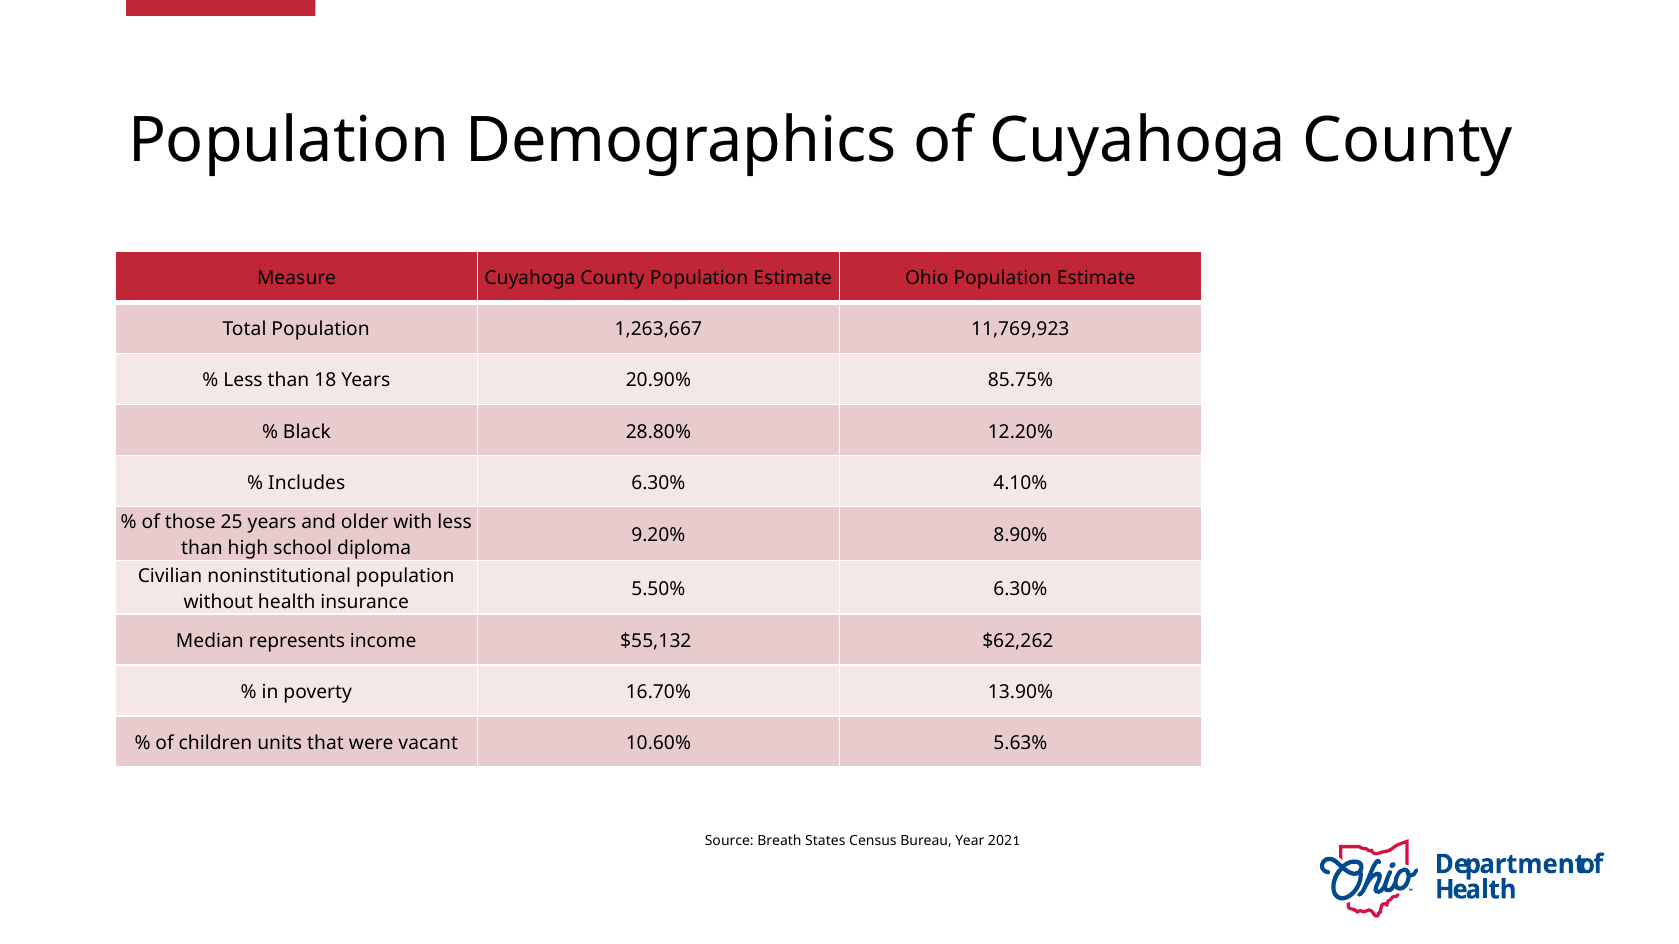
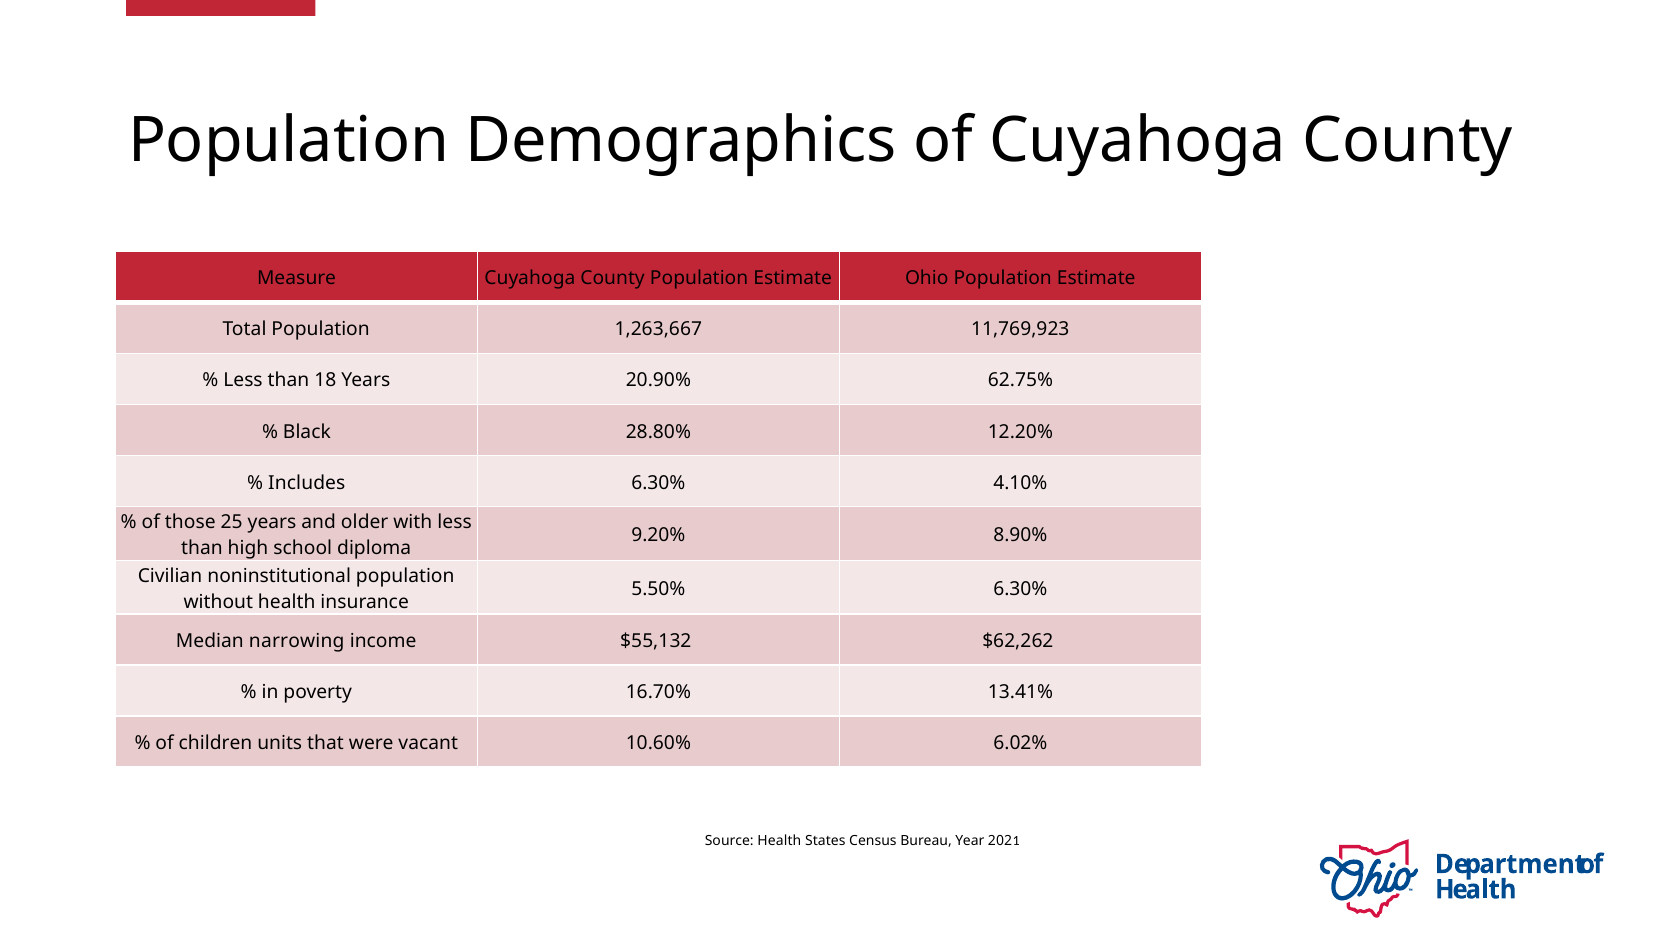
85.75%: 85.75% -> 62.75% (1020, 381)
represents: represents -> narrowing (297, 642)
13.90%: 13.90% -> 13.41% (1020, 693)
5.63%: 5.63% -> 6.02% (1020, 744)
Source Breath: Breath -> Health (779, 841)
